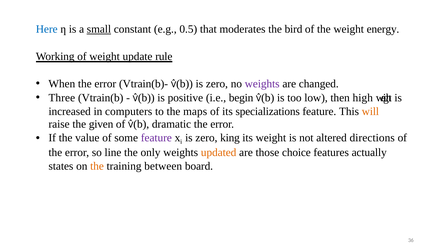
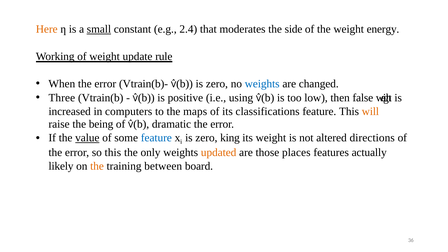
Here colour: blue -> orange (47, 29)
0.5: 0.5 -> 2.4 (188, 29)
bird: bird -> side (294, 29)
weights colour: purple -> blue (262, 84)
begin: begin -> using (241, 98)
high: high -> false (363, 98)
specializations: specializations -> classifications (268, 111)
given: given -> being (101, 124)
value underline: none -> present (87, 138)
feature colour: purple -> blue (156, 138)
so line: line -> this (113, 153)
choice: choice -> places (296, 153)
states: states -> likely (61, 166)
